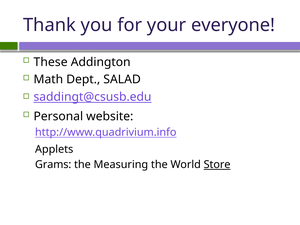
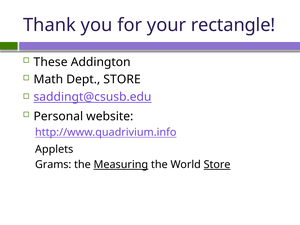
everyone: everyone -> rectangle (233, 25)
Dept SALAD: SALAD -> STORE (122, 79)
Measuring underline: none -> present (121, 165)
